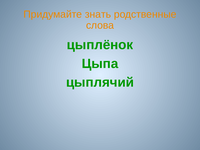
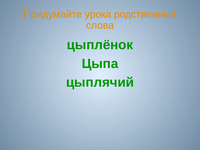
знать: знать -> урока (98, 14)
